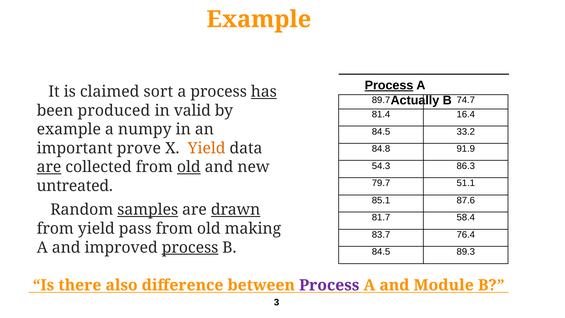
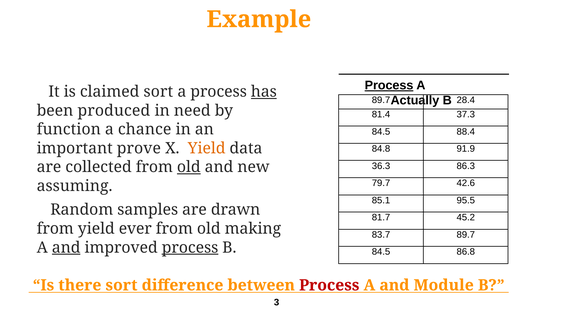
74.7: 74.7 -> 28.4 (466, 100)
valid: valid -> need (192, 110)
16.4: 16.4 -> 37.3 (466, 114)
example: example -> function (69, 129)
numpy: numpy -> chance (145, 129)
33.2: 33.2 -> 88.4 (466, 132)
54.3: 54.3 -> 36.3 (381, 166)
are underline: present -> none (49, 167)
51.1: 51.1 -> 42.6 (466, 183)
untreated: untreated -> assuming (75, 186)
87.6: 87.6 -> 95.5 (466, 200)
samples underline: present -> none (148, 210)
drawn underline: present -> none (236, 210)
58.4: 58.4 -> 45.2 (466, 217)
pass: pass -> ever (135, 229)
83.7 76.4: 76.4 -> 89.7 (466, 235)
and underline: none -> present (66, 247)
89.3: 89.3 -> 86.8 (466, 252)
there also: also -> sort (121, 285)
Process colour: purple -> red (329, 285)
